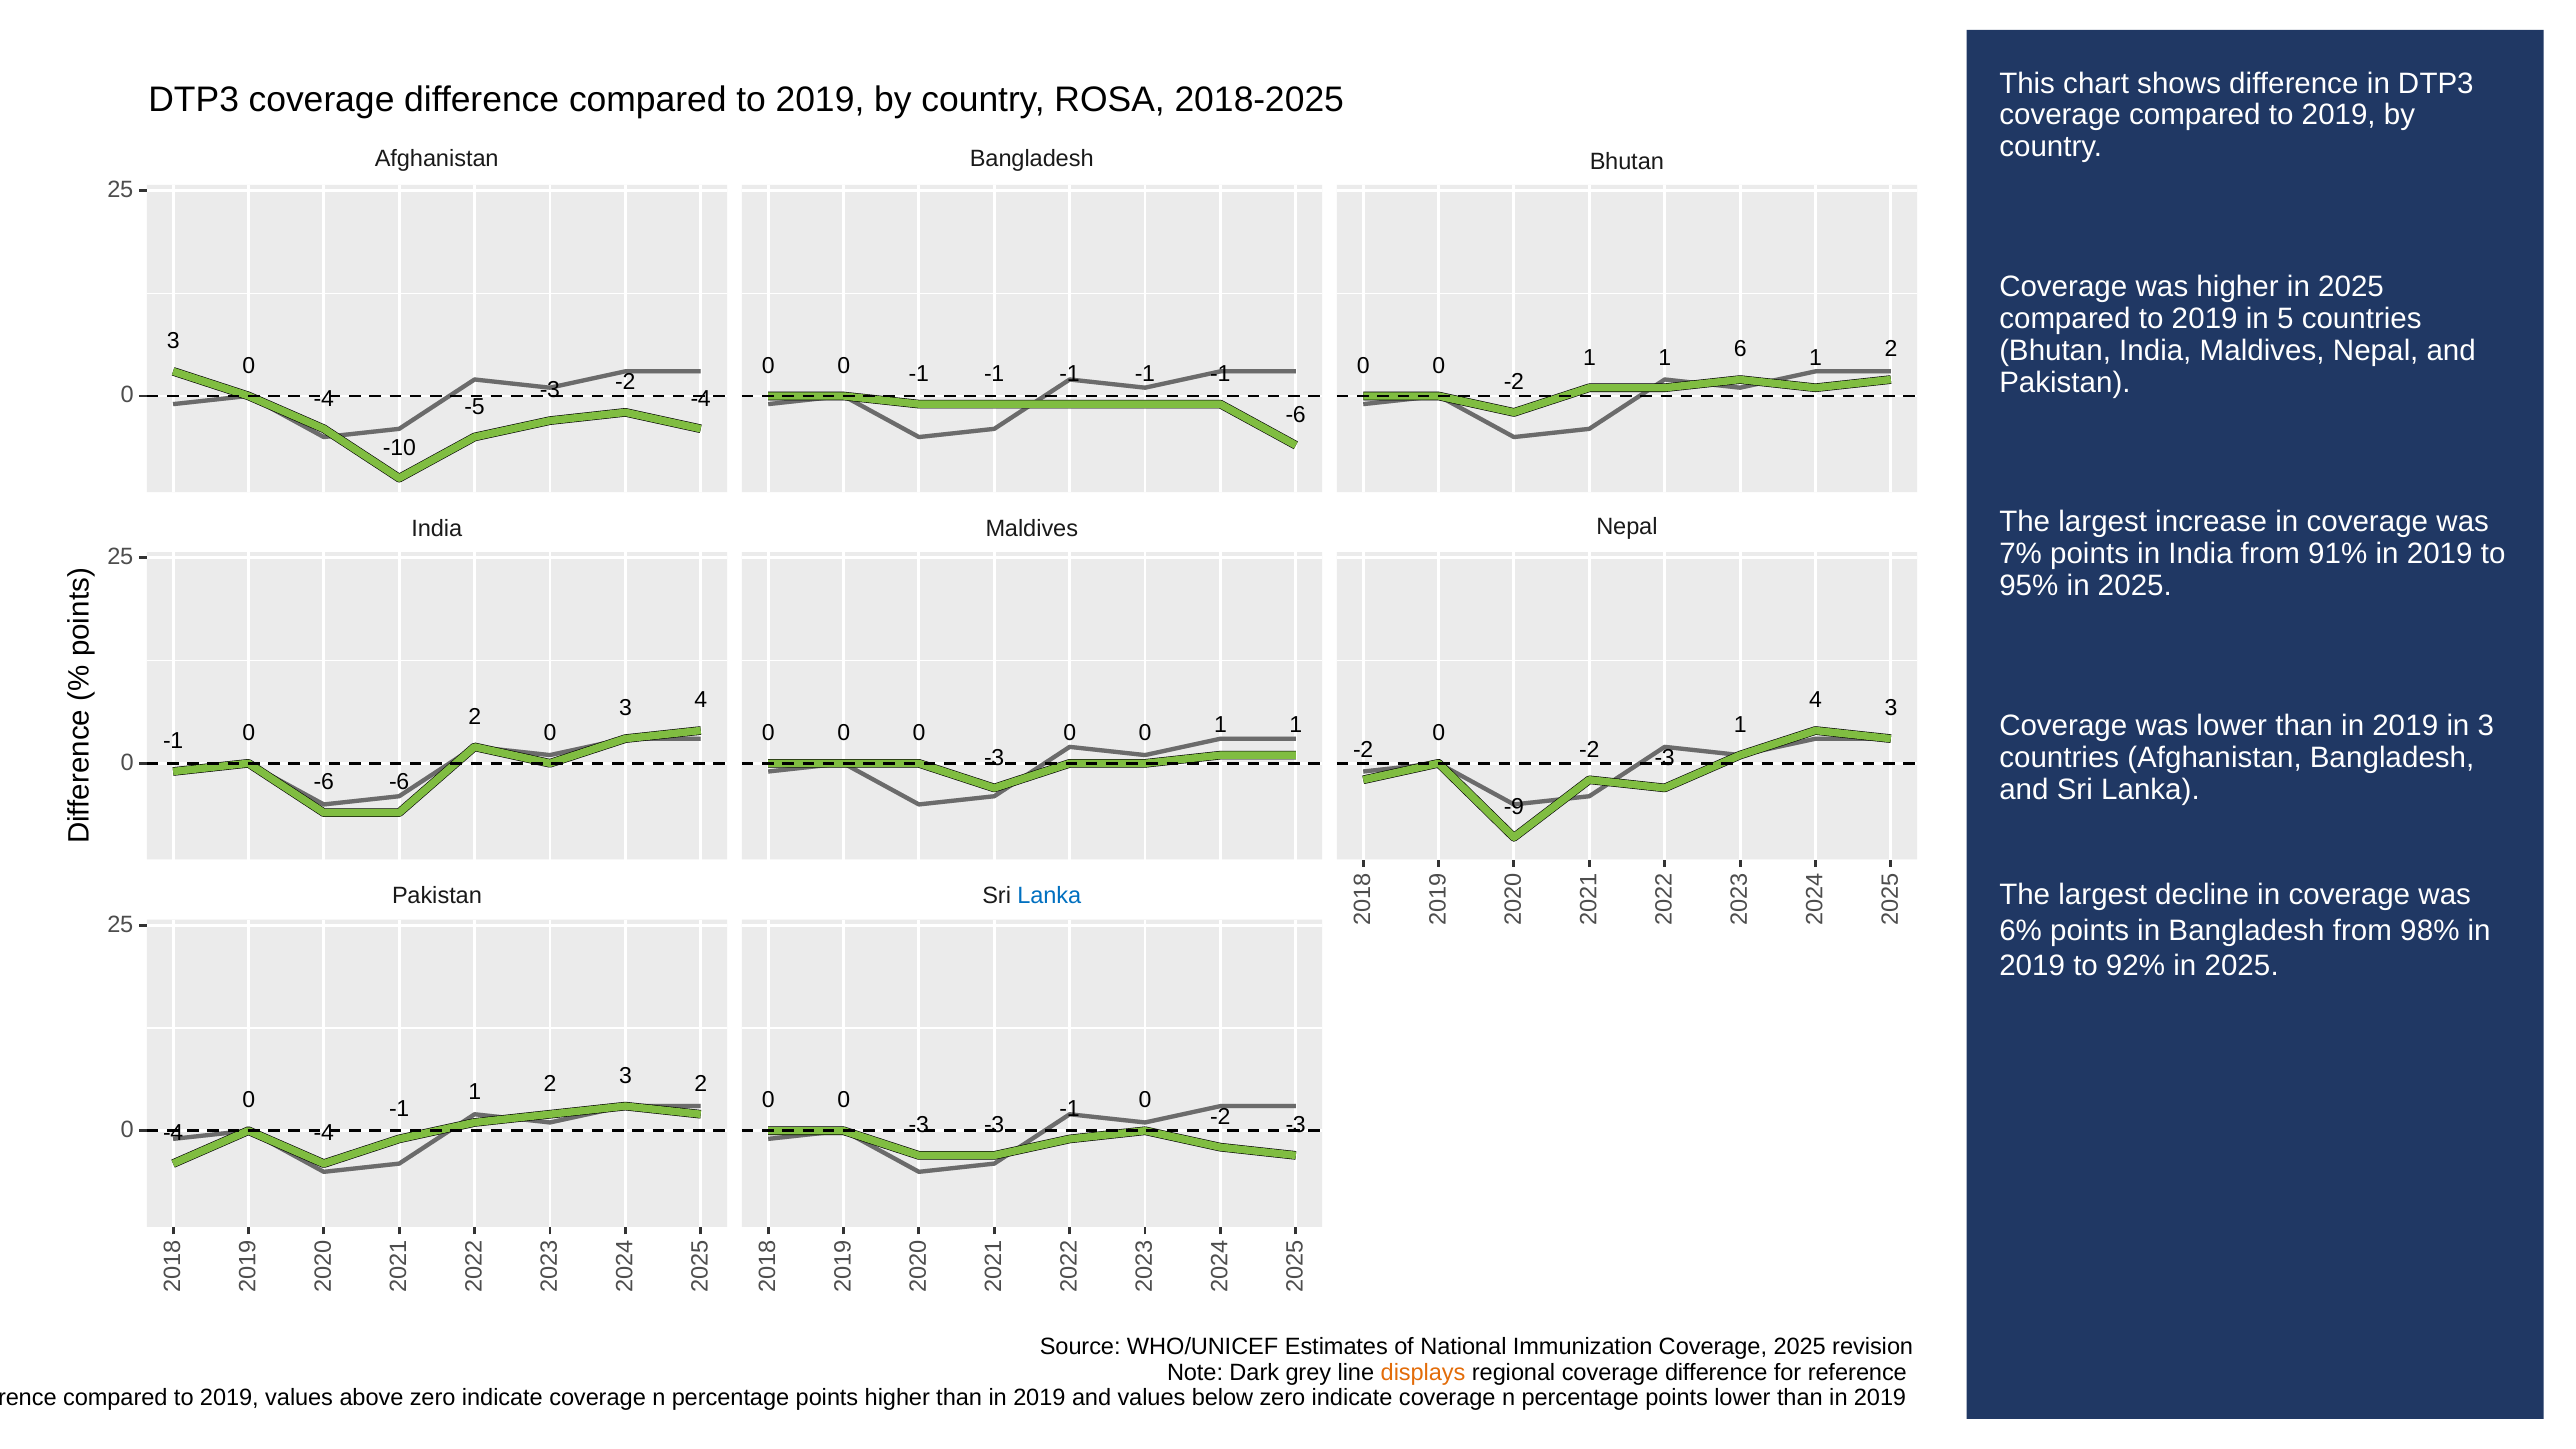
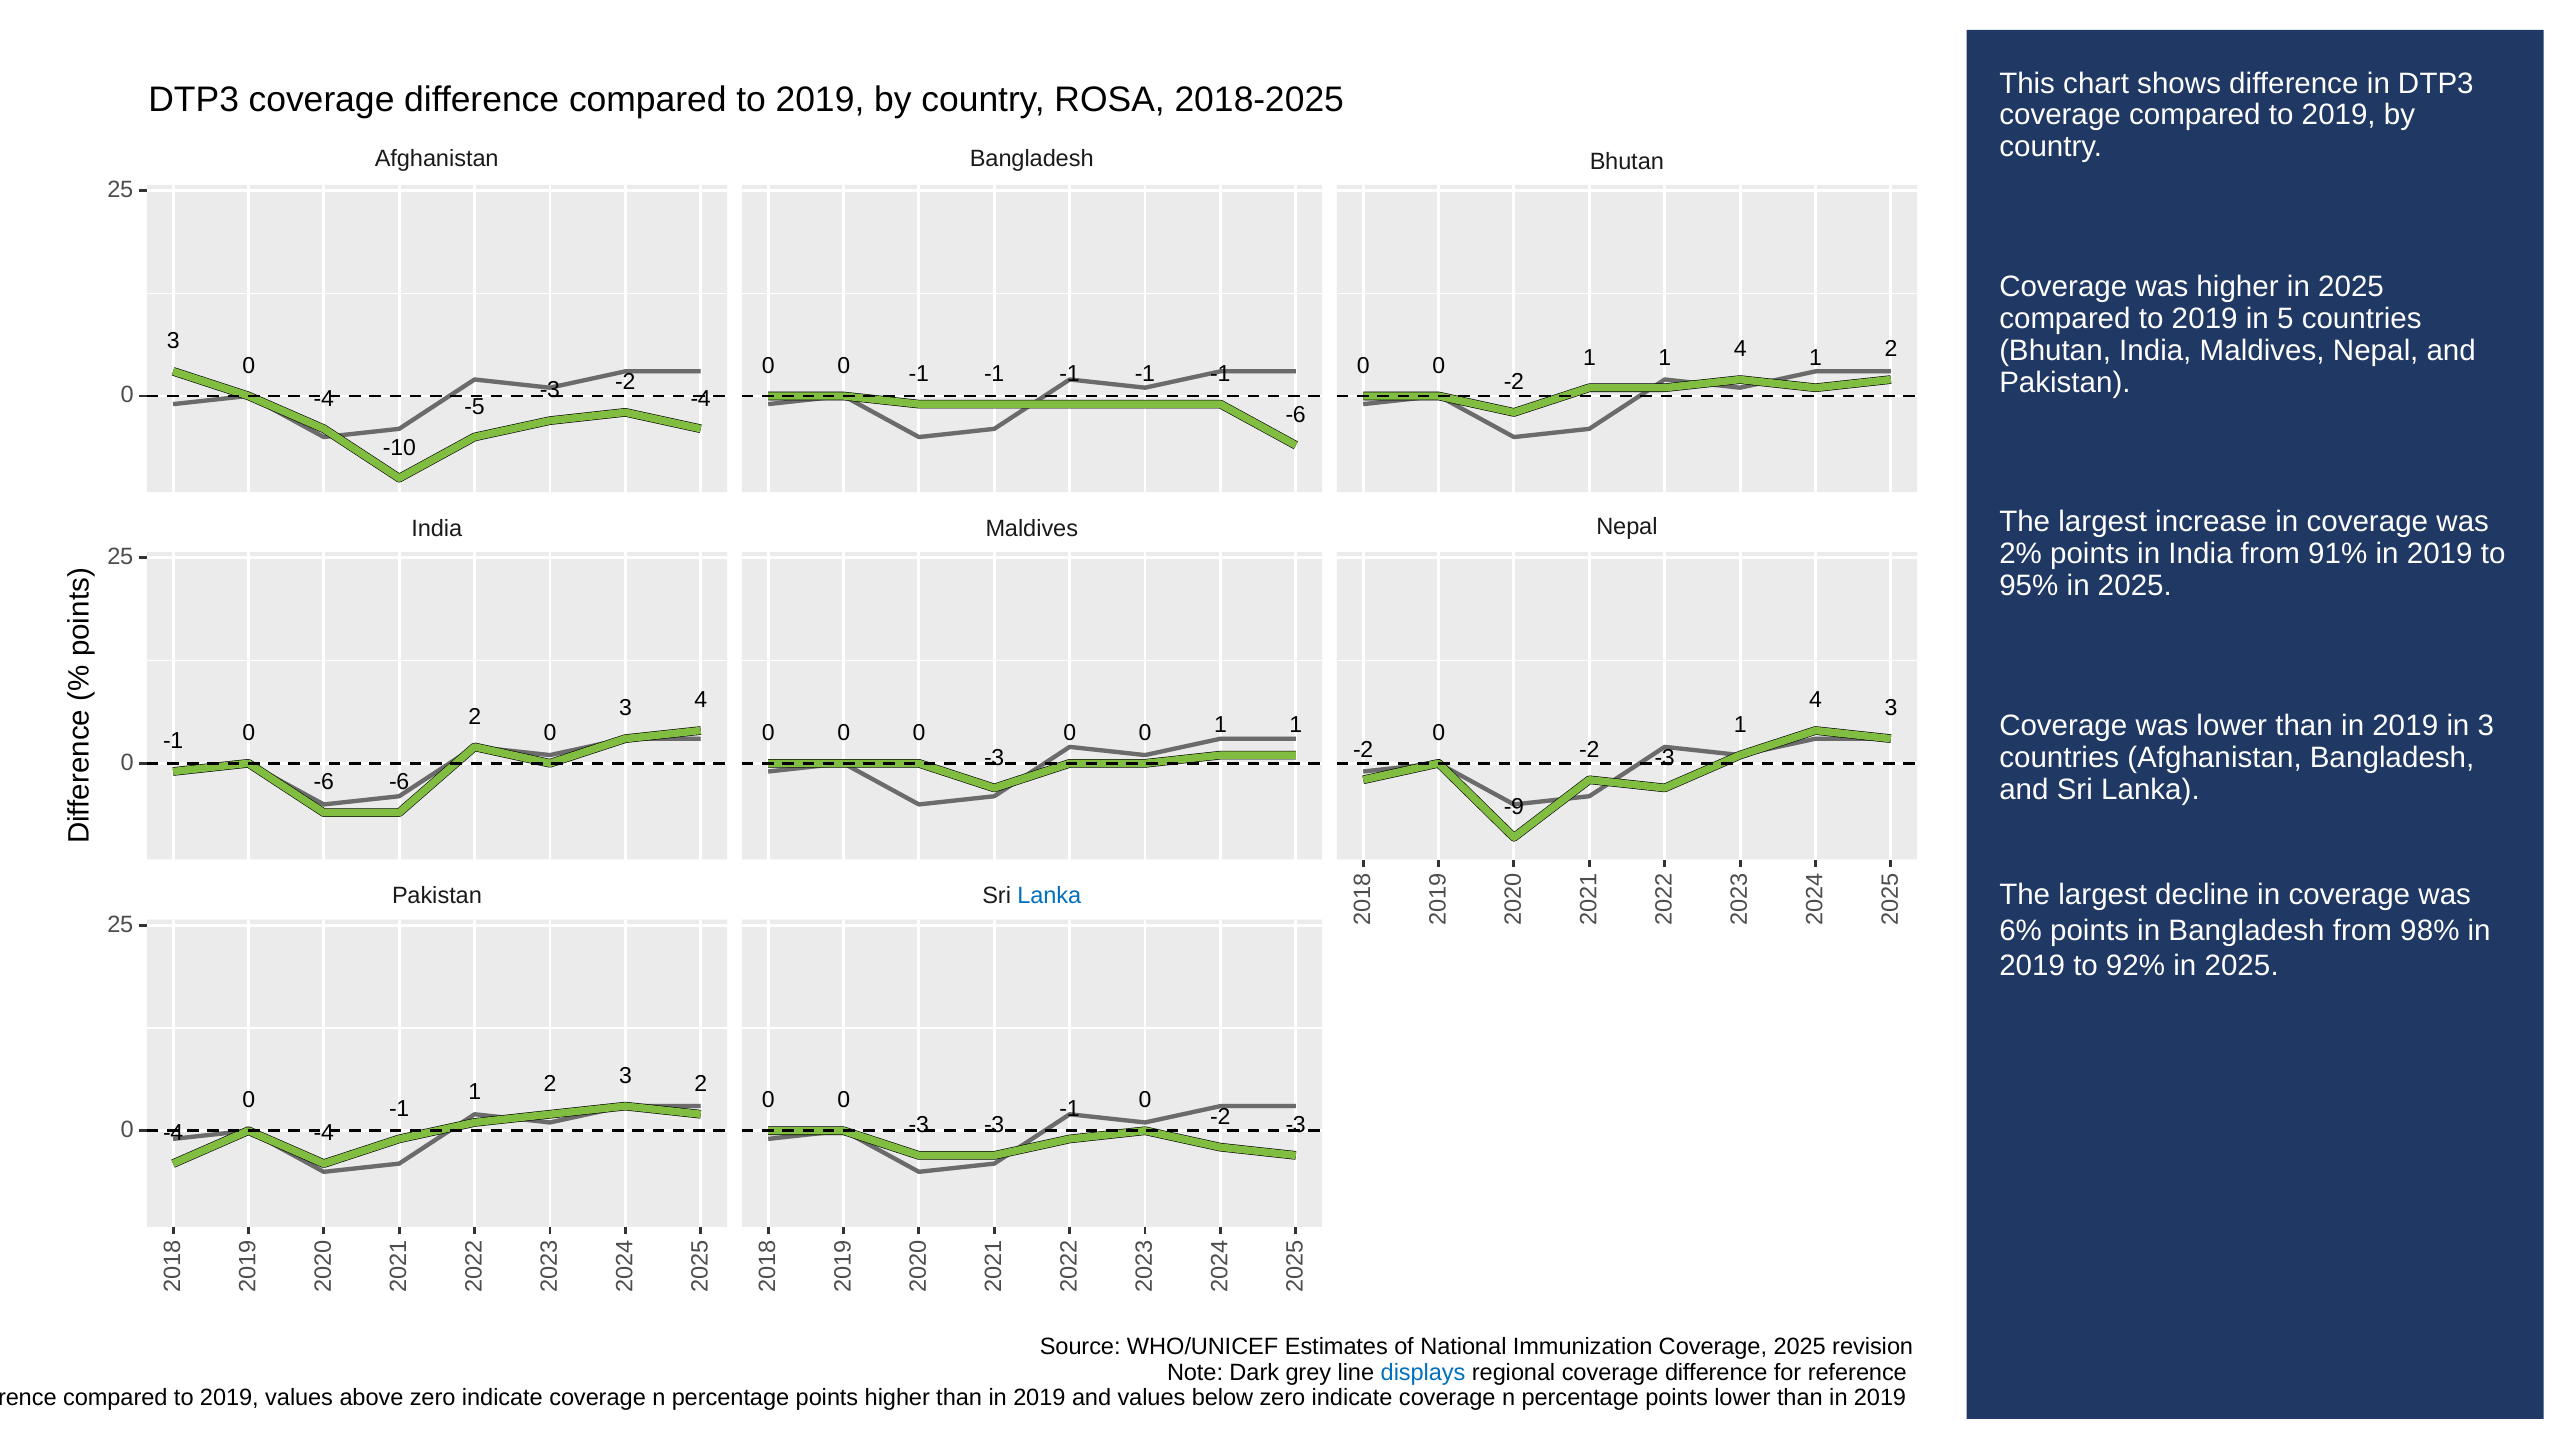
1 1 6: 6 -> 4 (1740, 349)
7%: 7% -> 2% (2021, 554)
displays colour: orange -> blue (1423, 1373)
